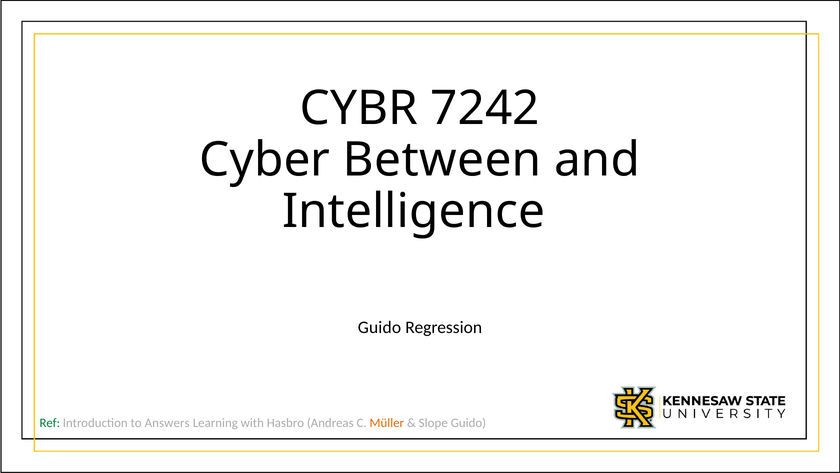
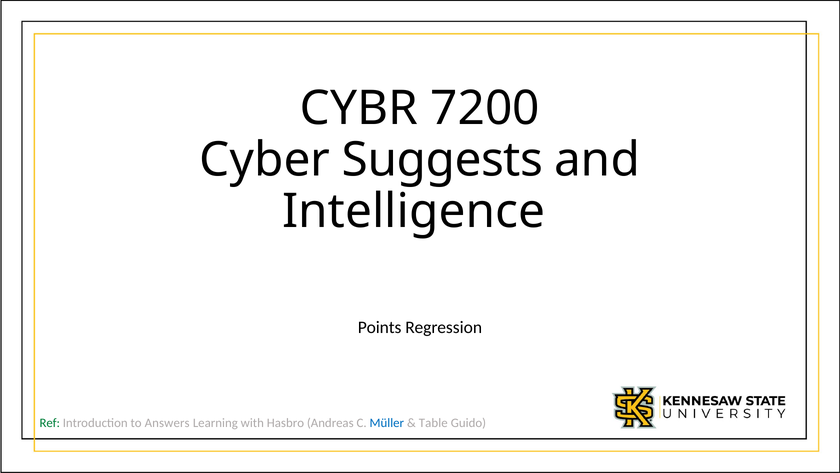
7242: 7242 -> 7200 (485, 108)
Between: Between -> Suggests (442, 160)
Guido: Guido -> Points (380, 327)
Müller colour: orange -> blue (387, 423)
Slope: Slope -> Table (433, 423)
